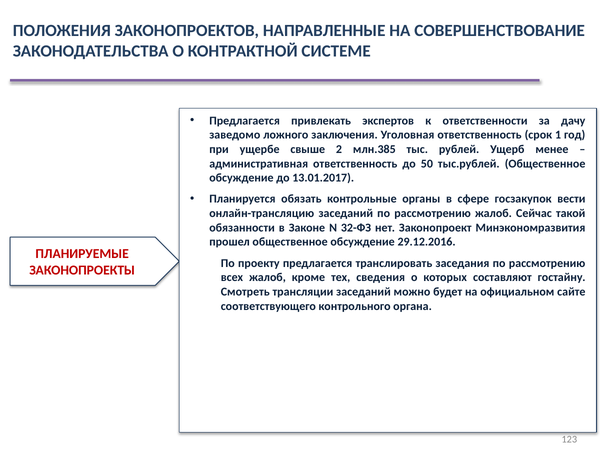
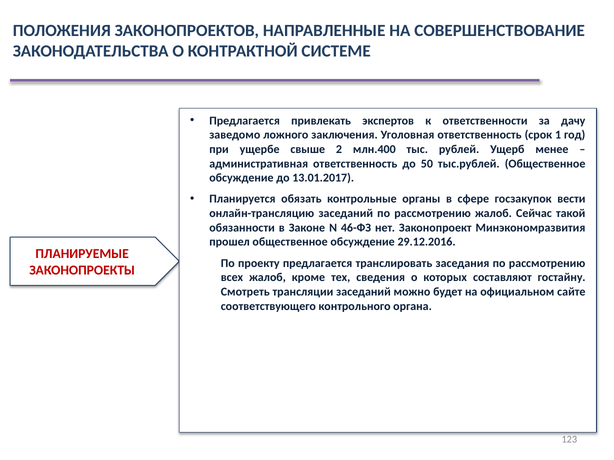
млн.385: млн.385 -> млн.400 (374, 149)
32-ФЗ: 32-ФЗ -> 46-ФЗ (356, 228)
